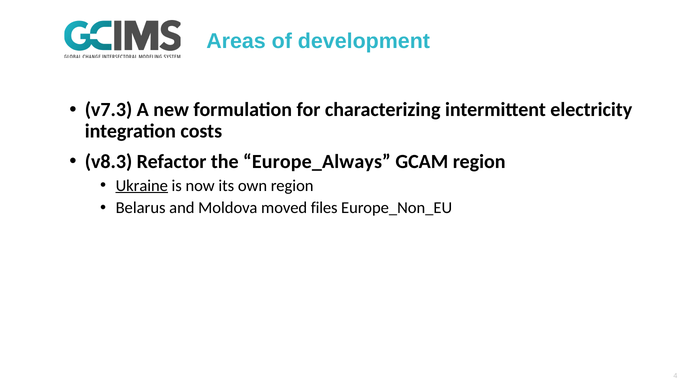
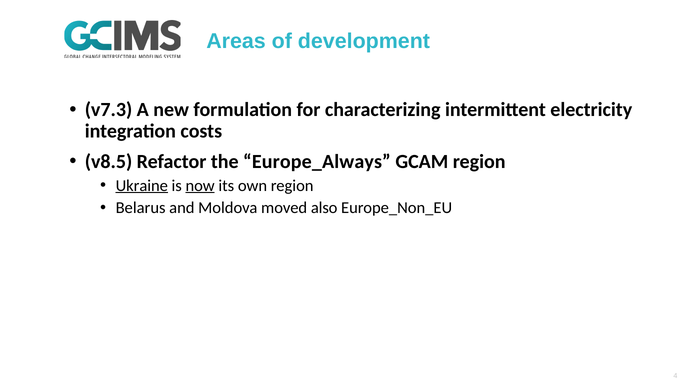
v8.3: v8.3 -> v8.5 (109, 161)
now underline: none -> present (200, 186)
files: files -> also (324, 208)
